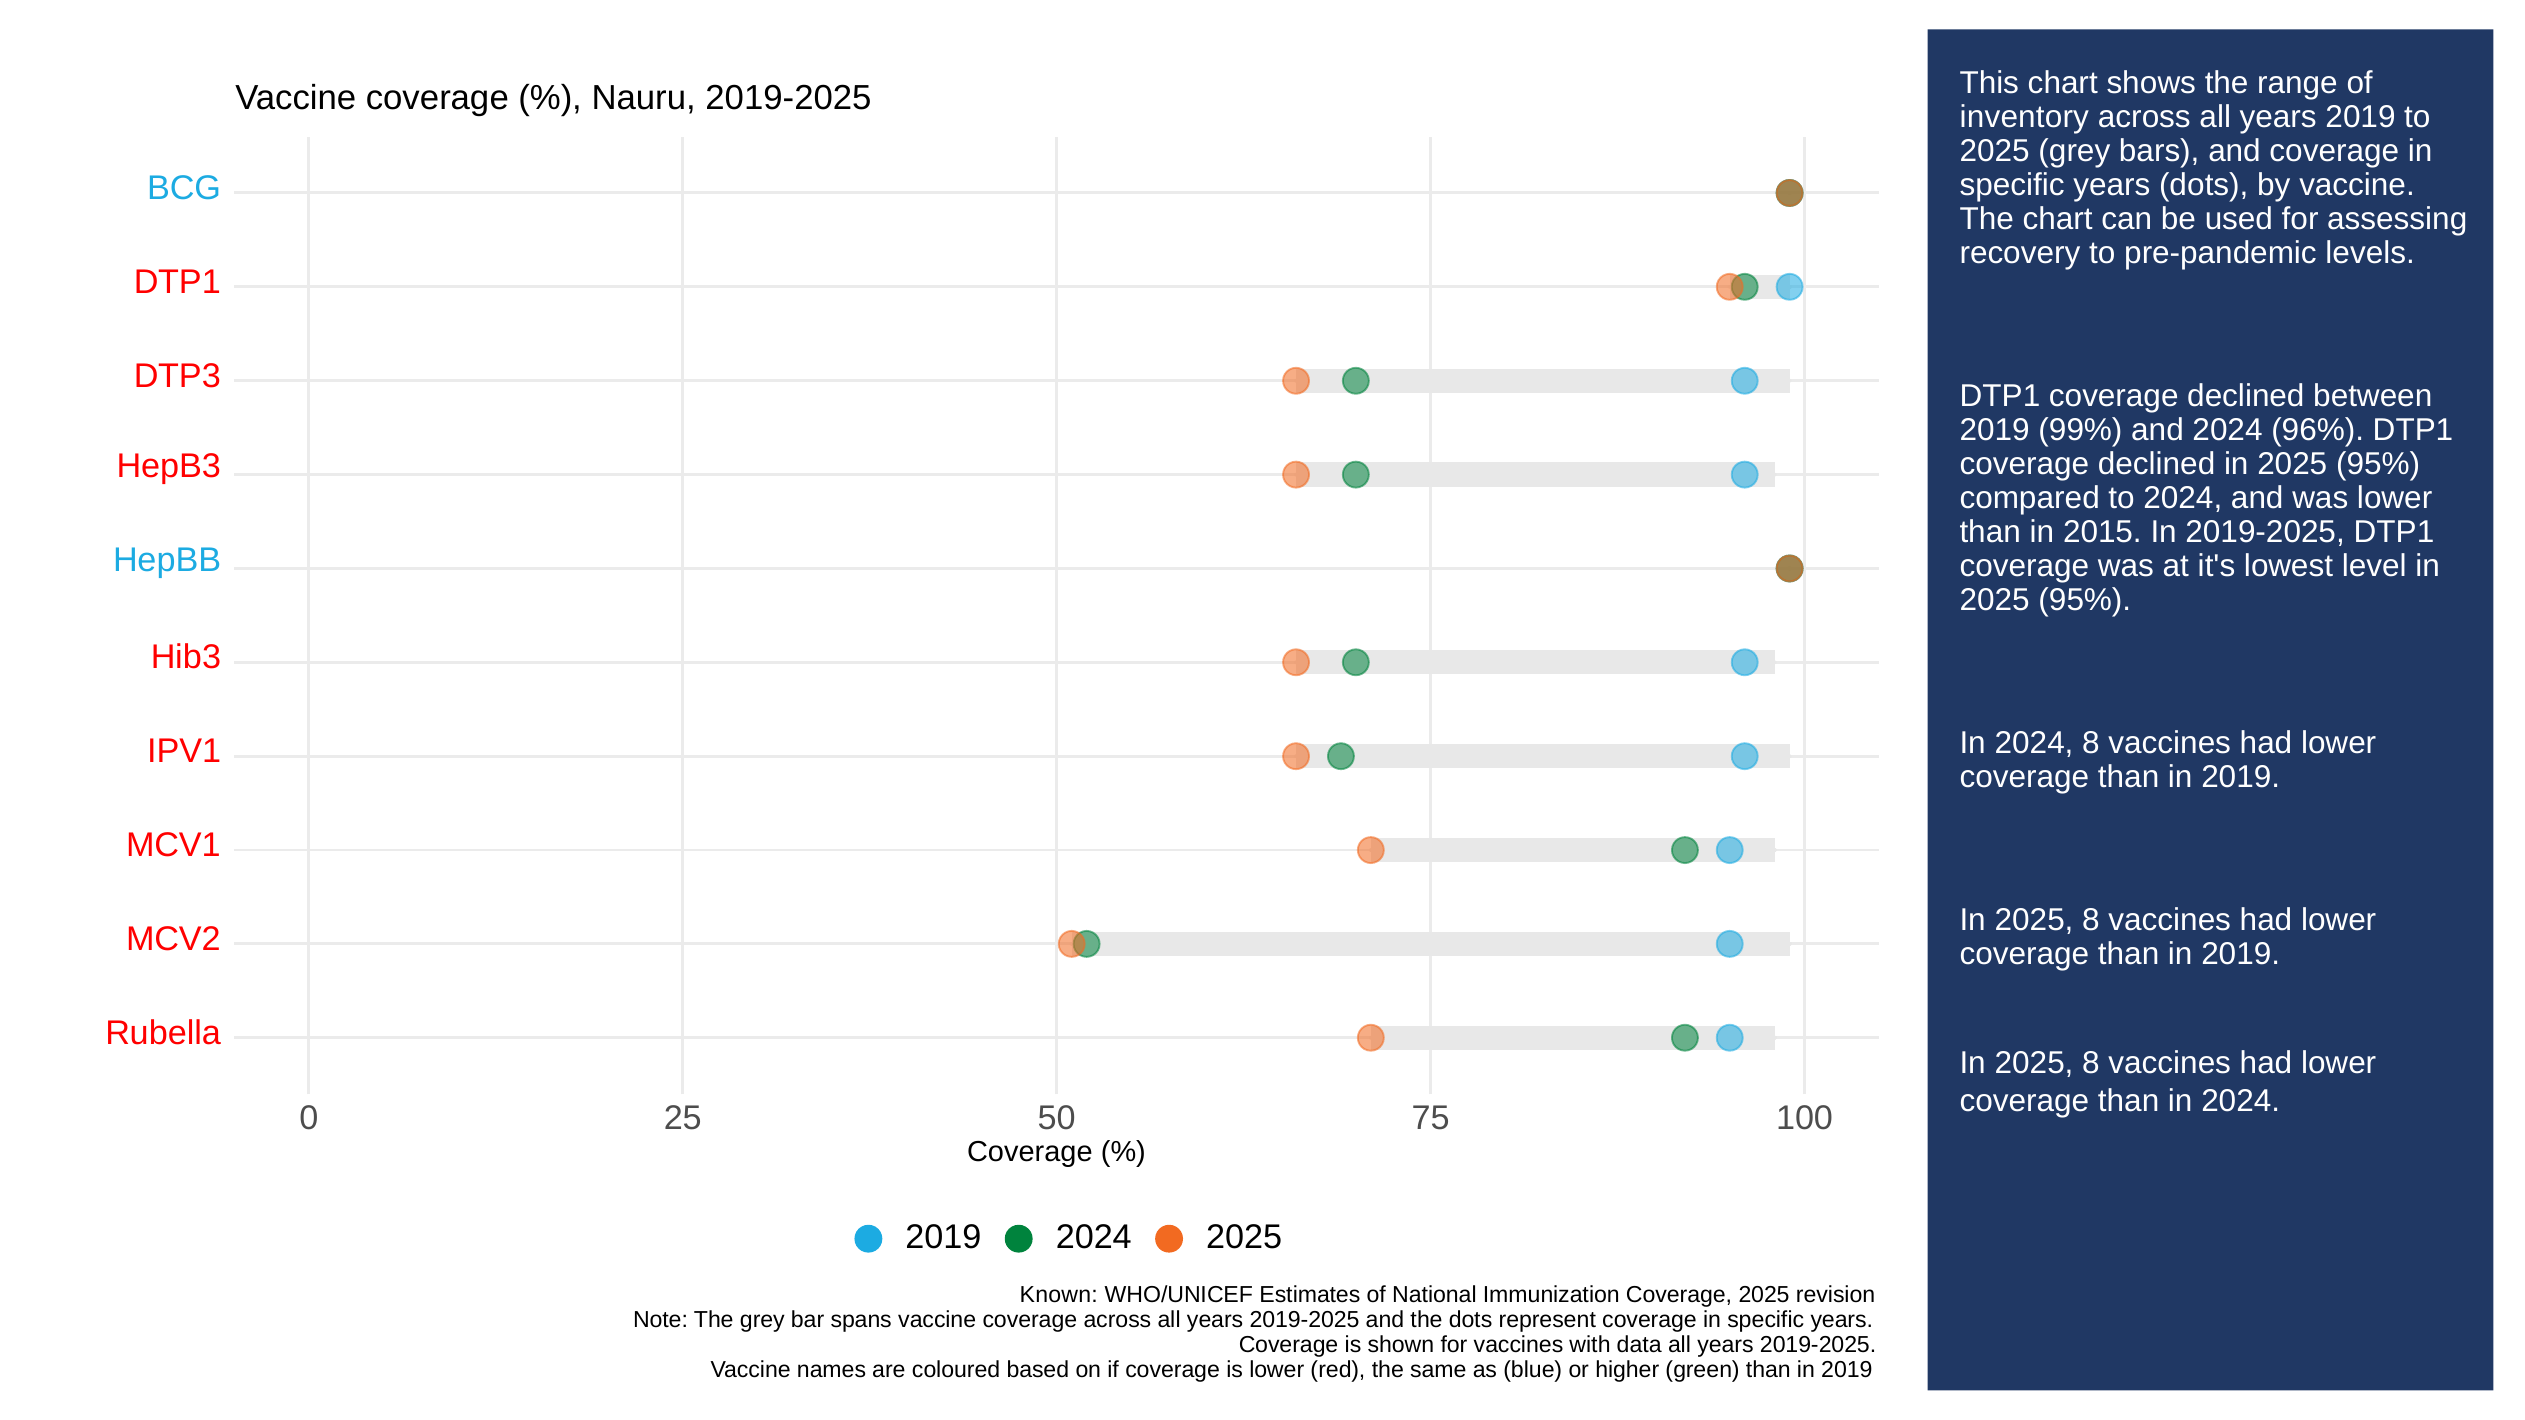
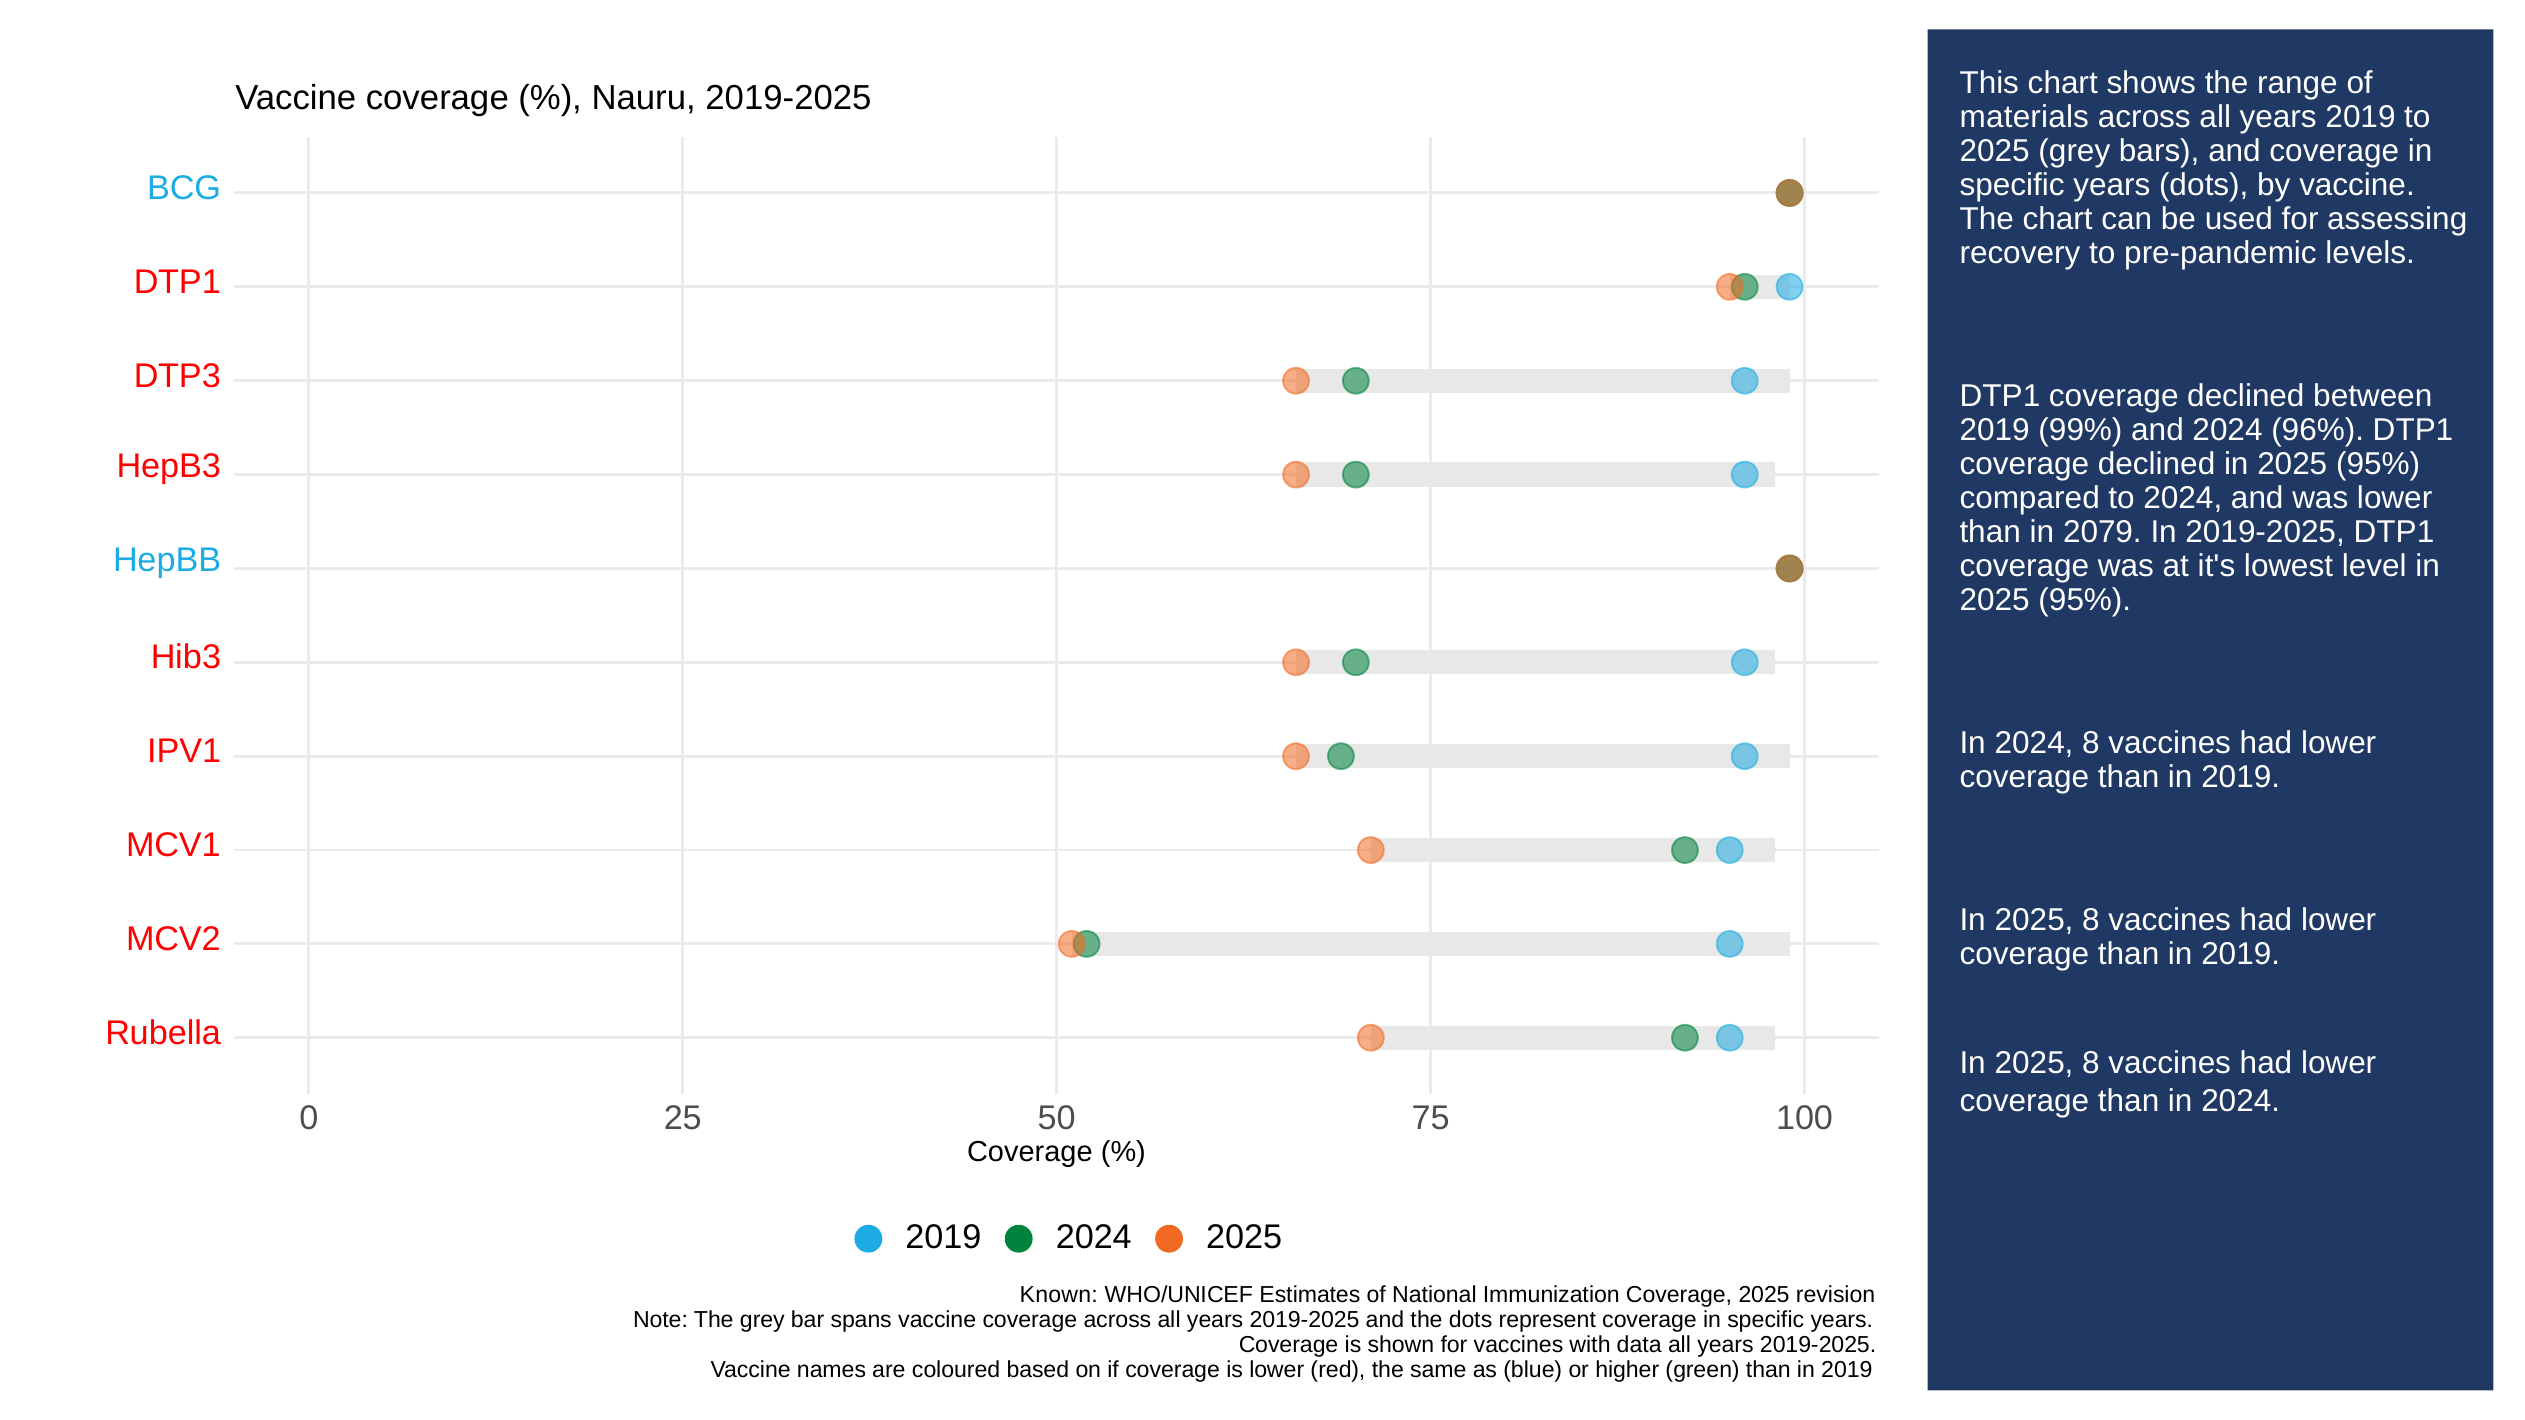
inventory: inventory -> materials (2024, 117)
2015: 2015 -> 2079 (2102, 532)
